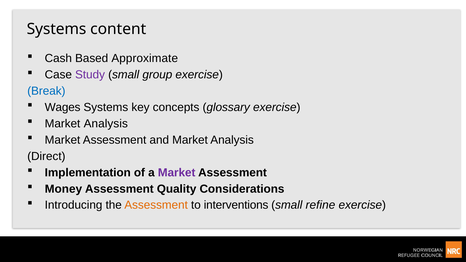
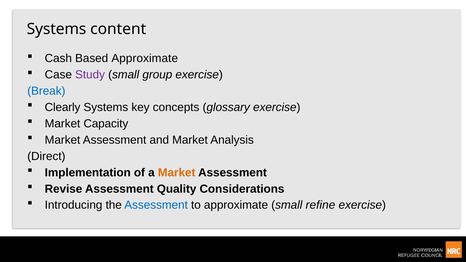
Wages: Wages -> Clearly (63, 107)
Analysis: Analysis -> Capacity (106, 124)
Market colour: purple -> orange (177, 173)
Money: Money -> Revise (64, 189)
Assessment colour: orange -> blue (156, 205)
to interventions: interventions -> approximate (236, 205)
